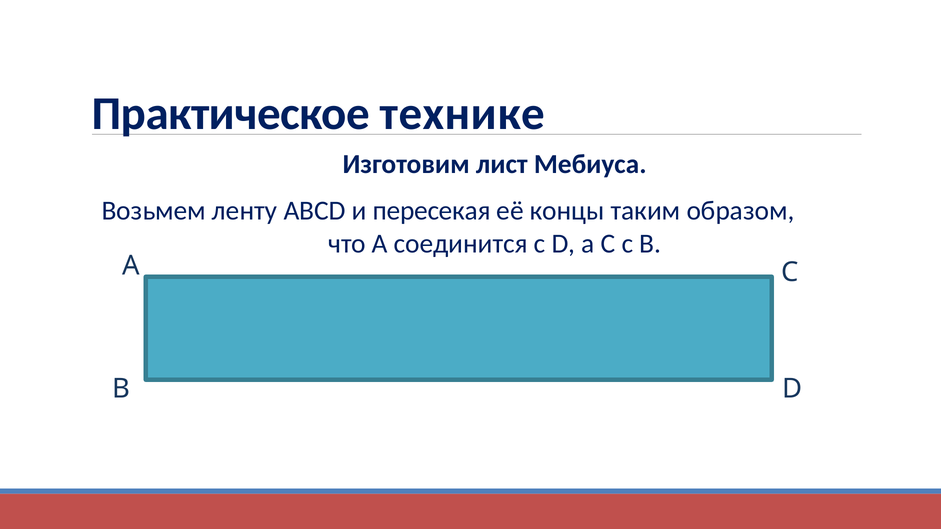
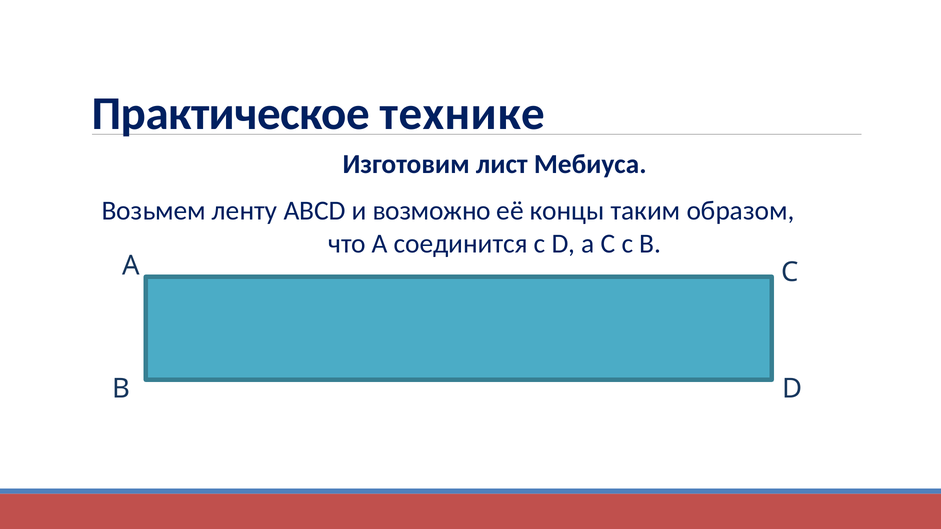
пересекая: пересекая -> возможно (432, 211)
